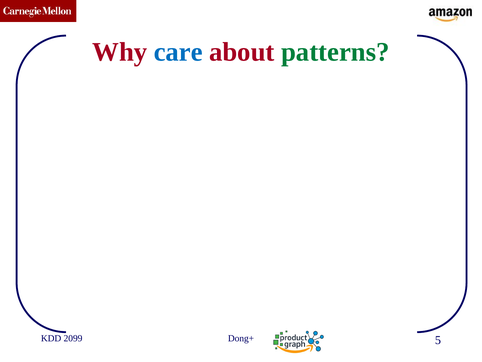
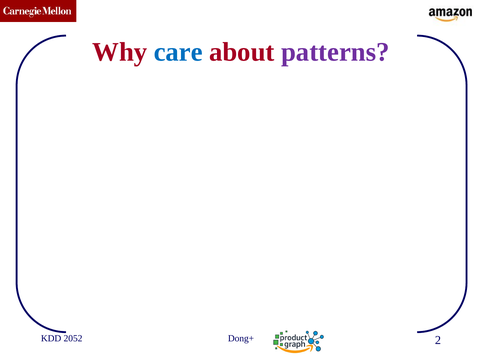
patterns colour: green -> purple (335, 52)
2099: 2099 -> 2052 (73, 338)
5: 5 -> 2 (438, 340)
